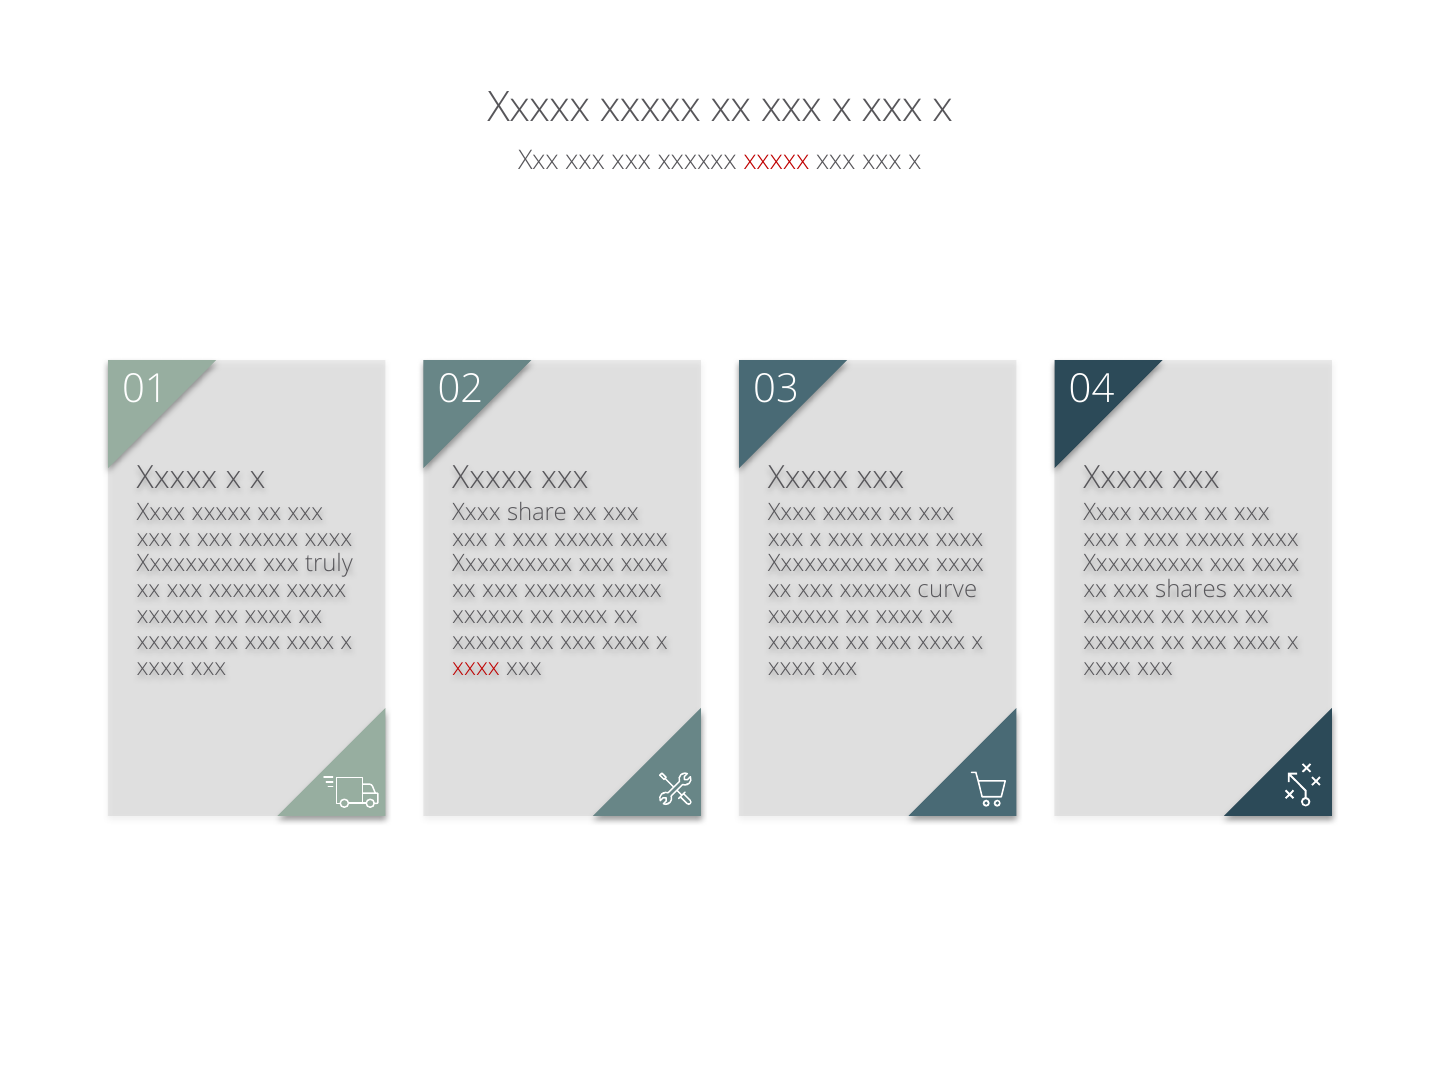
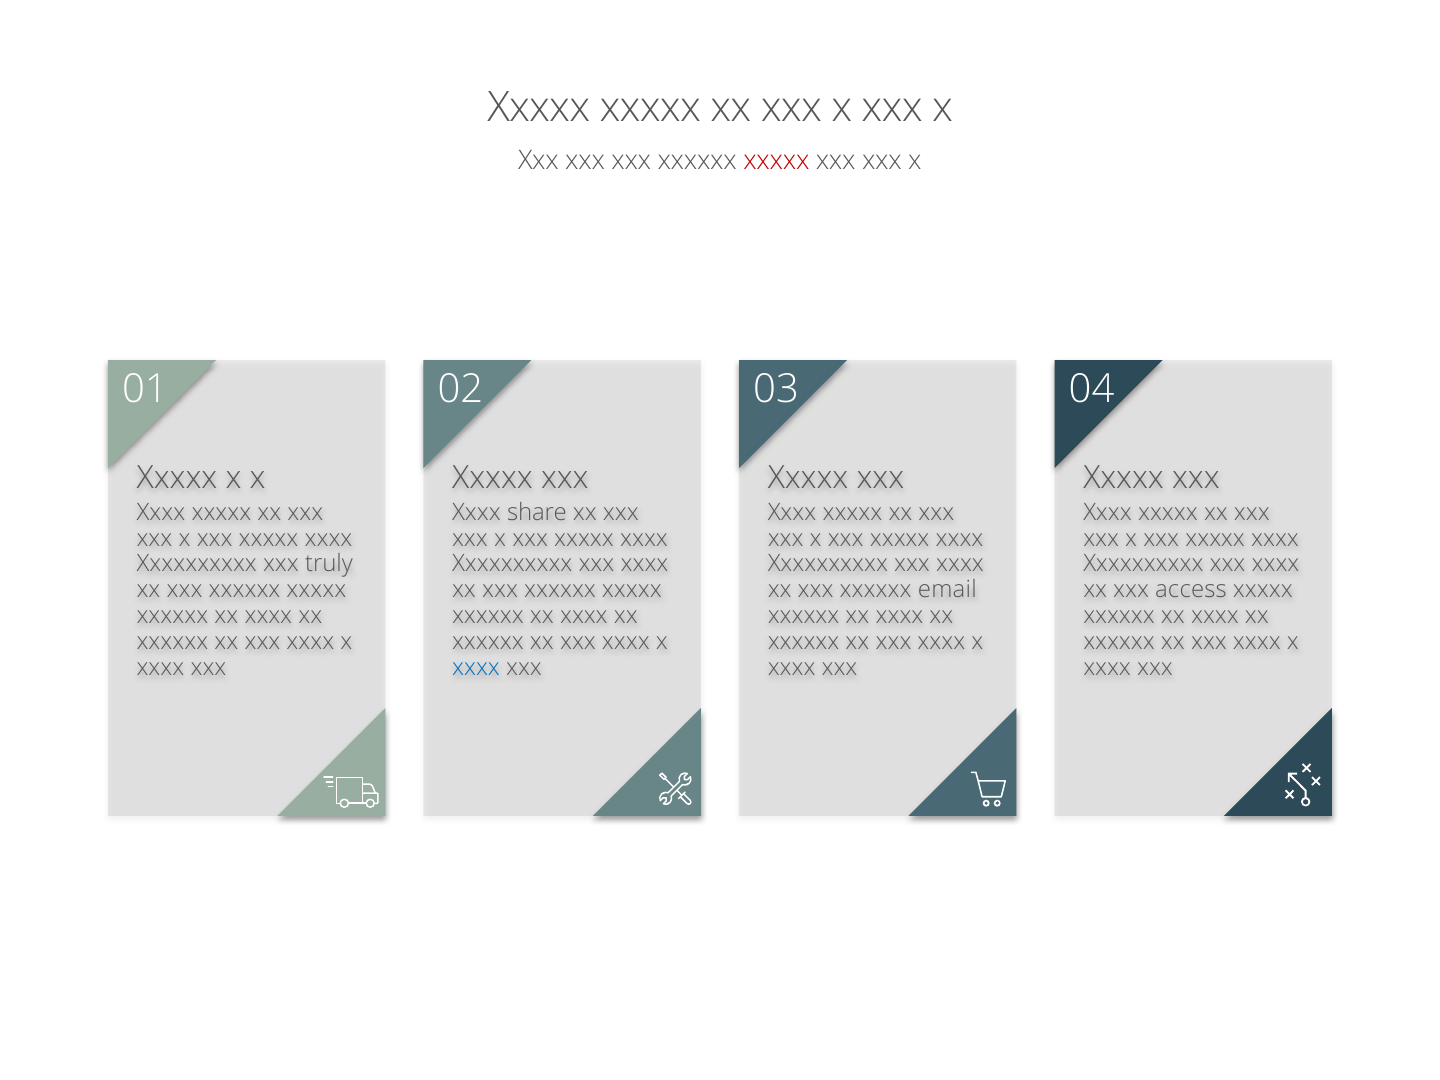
curve: curve -> email (947, 590)
shares: shares -> access (1191, 590)
xxxx colour: red -> blue (476, 668)
